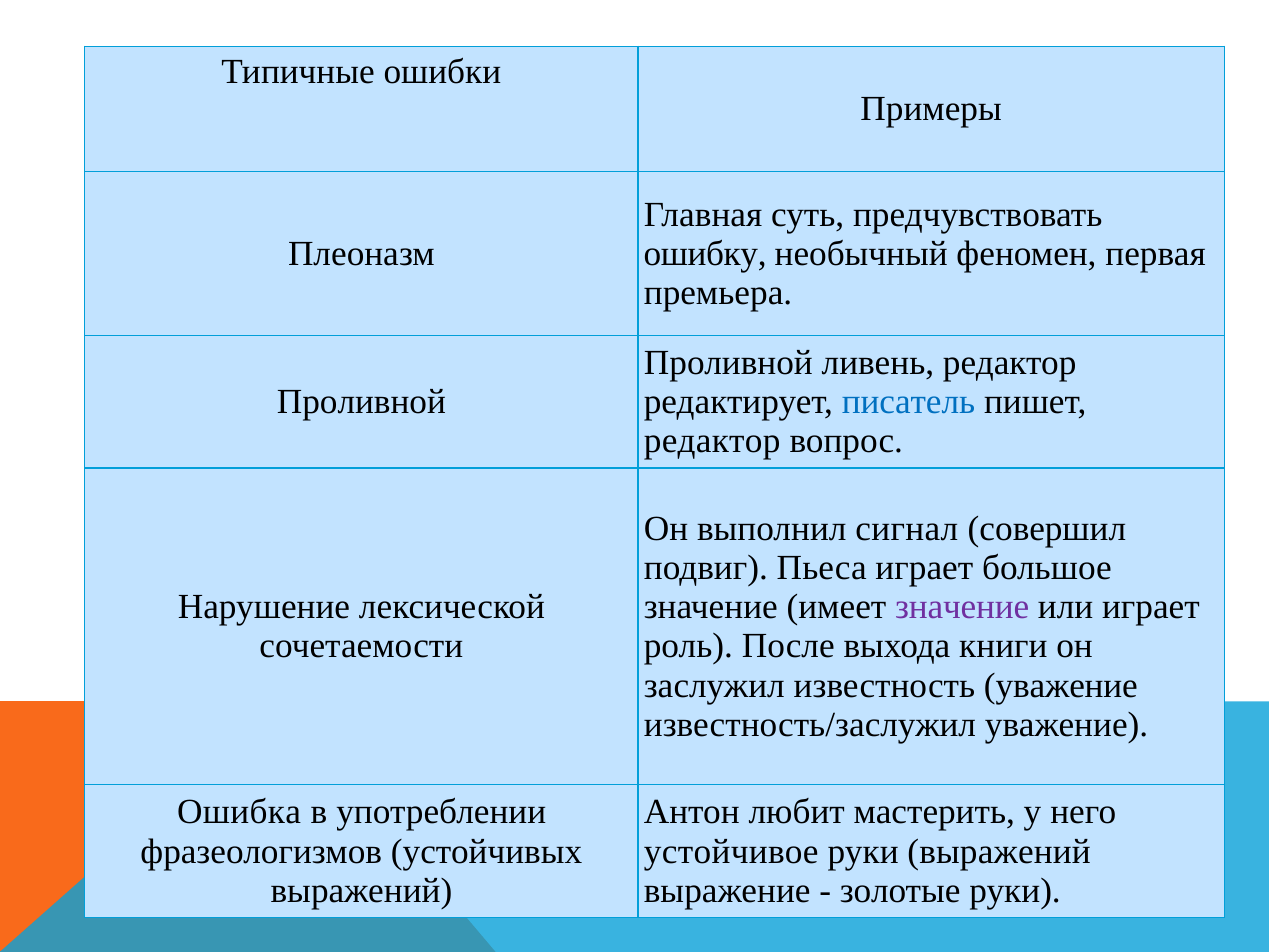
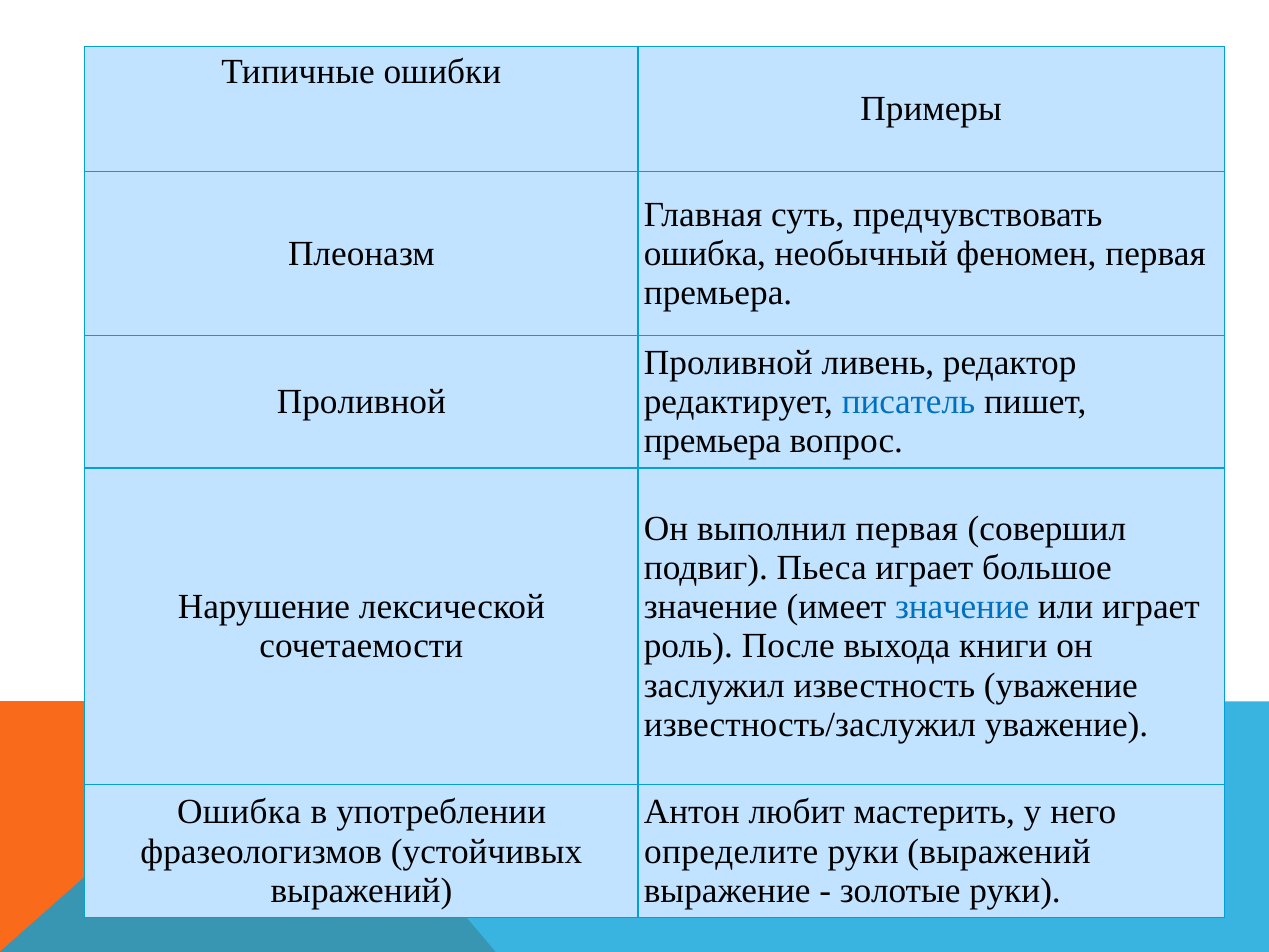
ошибку: ошибку -> ошибка (705, 254)
редактор: редактор -> премьера (712, 441)
выполнил сигнал: сигнал -> первая (907, 529)
значение colour: purple -> blue (962, 607)
устойчивое: устойчивое -> определите (731, 851)
